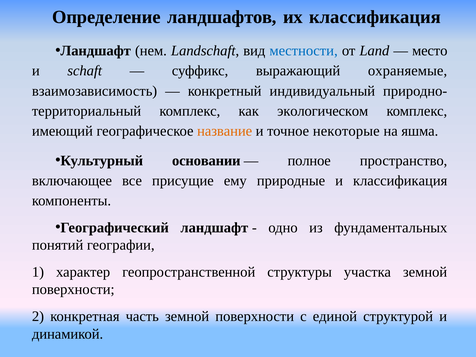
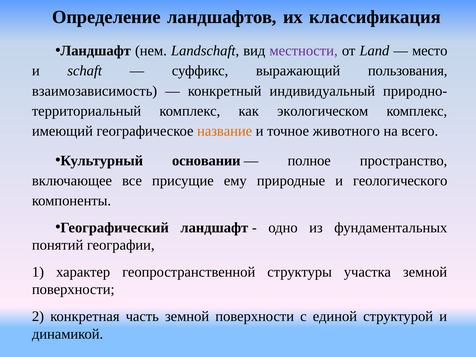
местности colour: blue -> purple (304, 51)
охраняемые: охраняемые -> пользования (408, 71)
некоторые: некоторые -> животного (346, 131)
яшма: яшма -> всего (420, 131)
и классификация: классификация -> геологического (400, 181)
